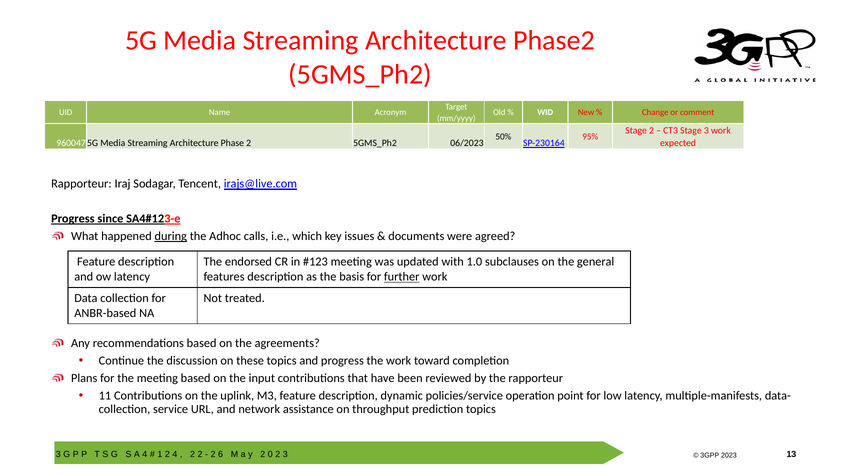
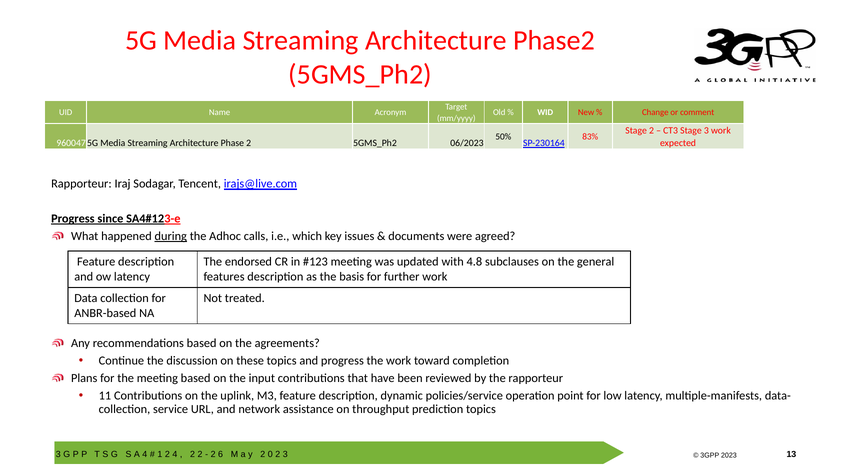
95%: 95% -> 83% (590, 137)
1.0: 1.0 -> 4.8 (474, 262)
further underline: present -> none (402, 277)
